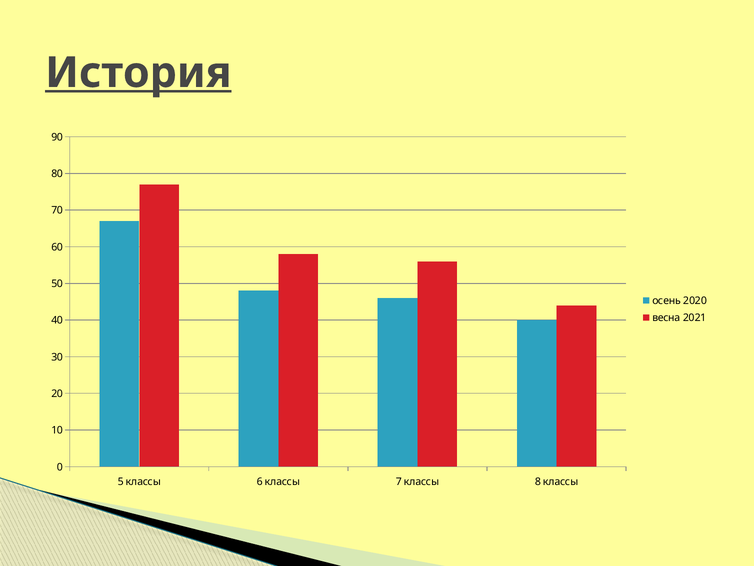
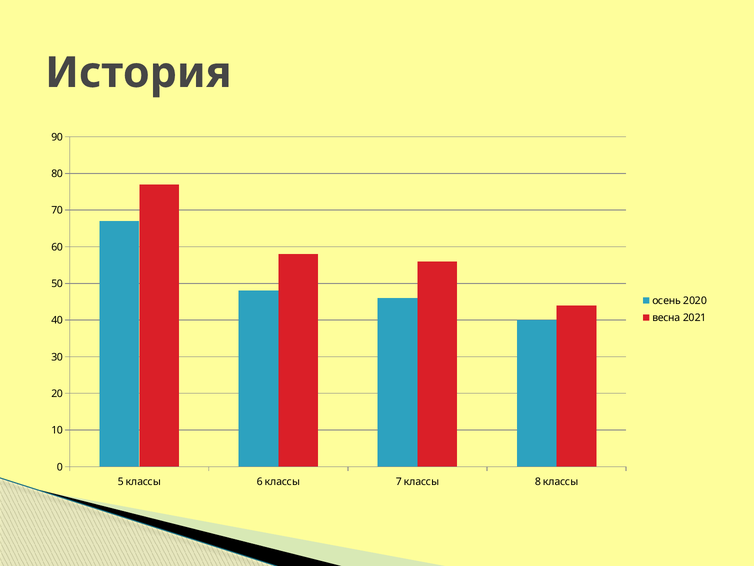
История underline: present -> none (138, 73)
